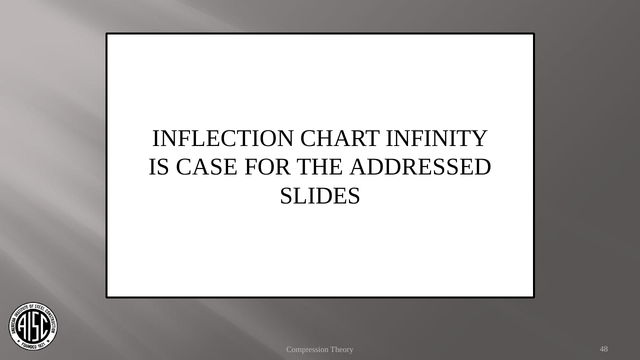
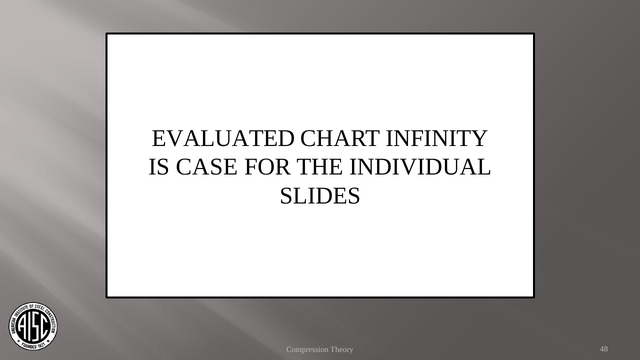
INFLECTION: INFLECTION -> EVALUATED (223, 138)
ADDRESSED: ADDRESSED -> INDIVIDUAL (420, 167)
